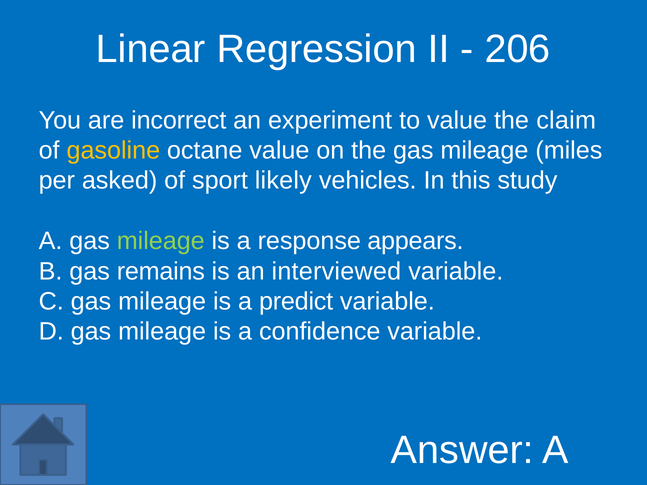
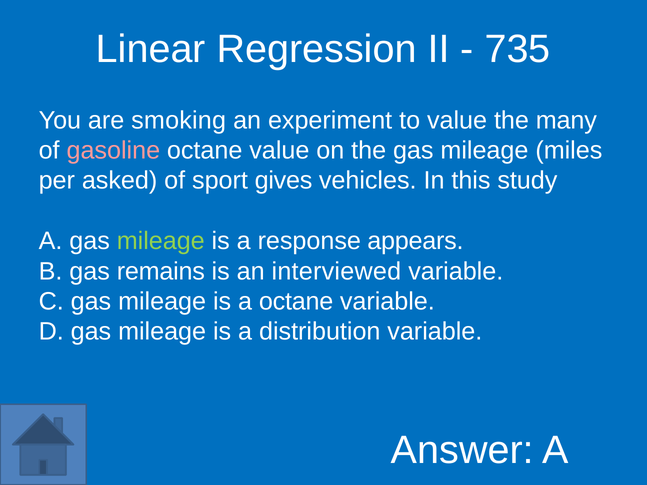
206: 206 -> 735 (517, 49)
incorrect: incorrect -> smoking (179, 120)
claim: claim -> many (566, 120)
gasoline colour: yellow -> pink (113, 151)
likely: likely -> gives (284, 181)
a predict: predict -> octane (296, 302)
confidence: confidence -> distribution (320, 332)
